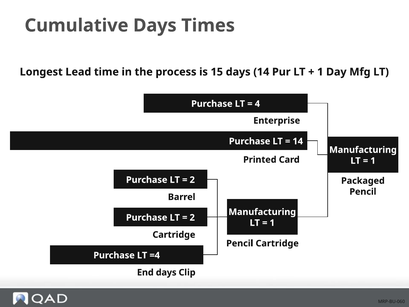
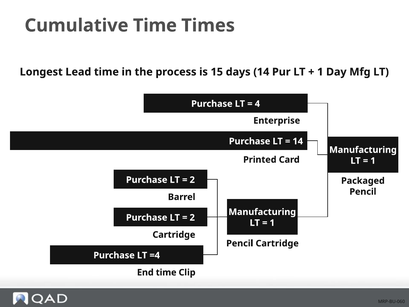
Cumulative Days: Days -> Time (155, 25)
End days: days -> time (166, 272)
